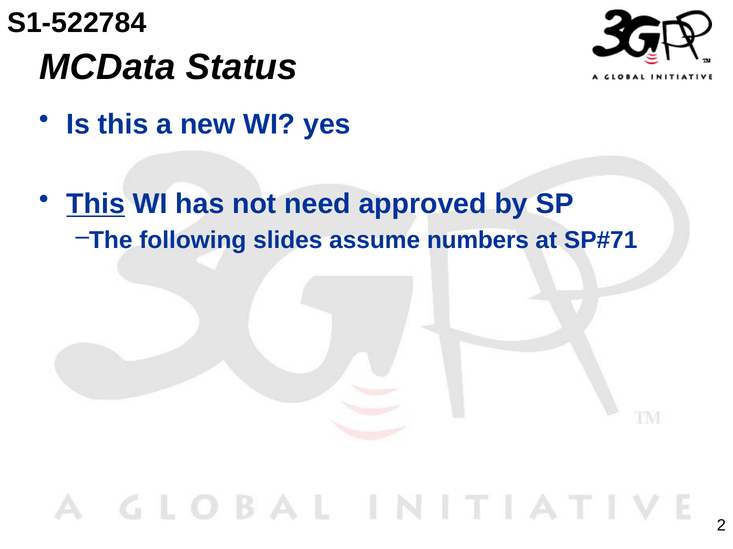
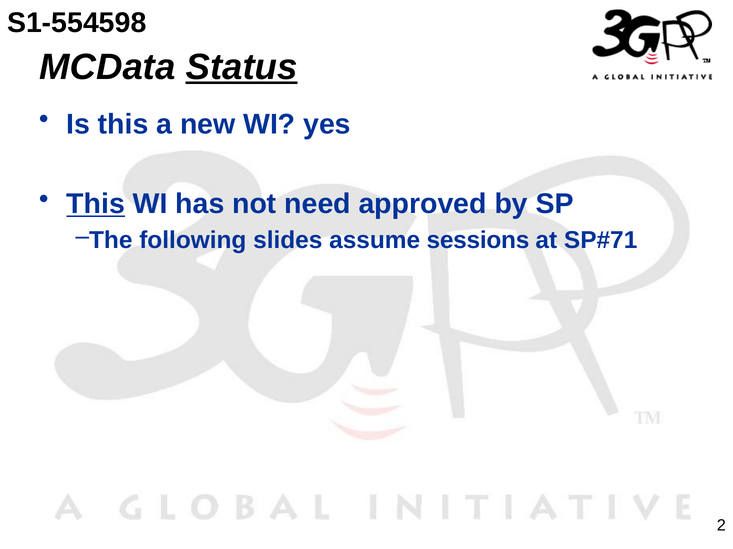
S1-522784: S1-522784 -> S1-554598 (77, 23)
Status underline: none -> present (242, 67)
numbers: numbers -> sessions (478, 241)
